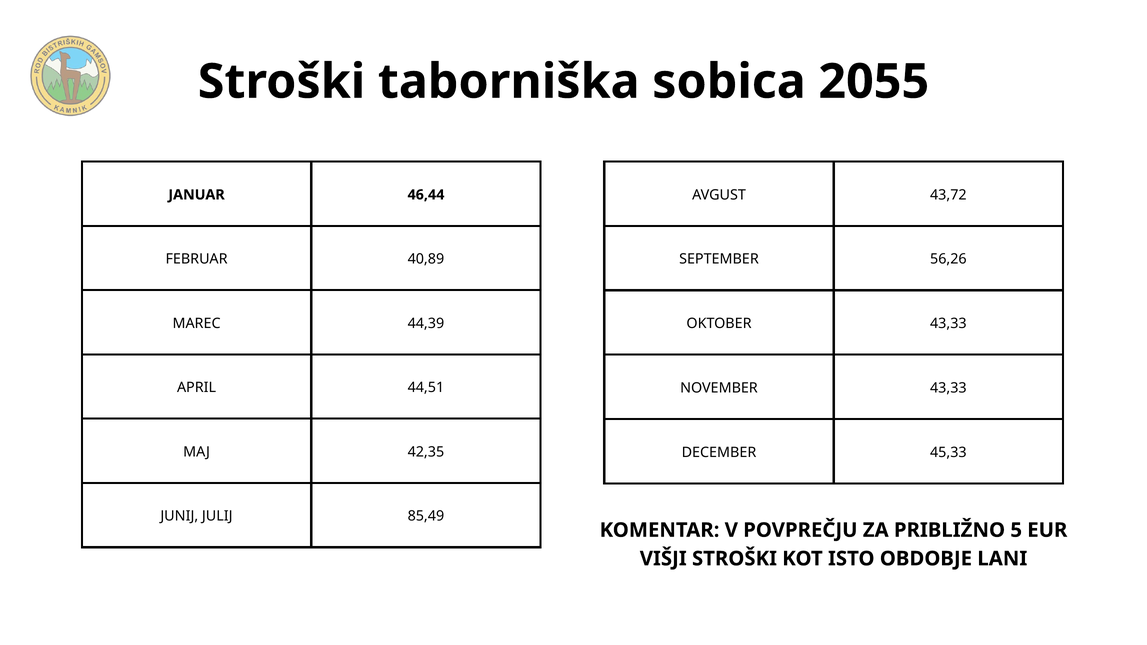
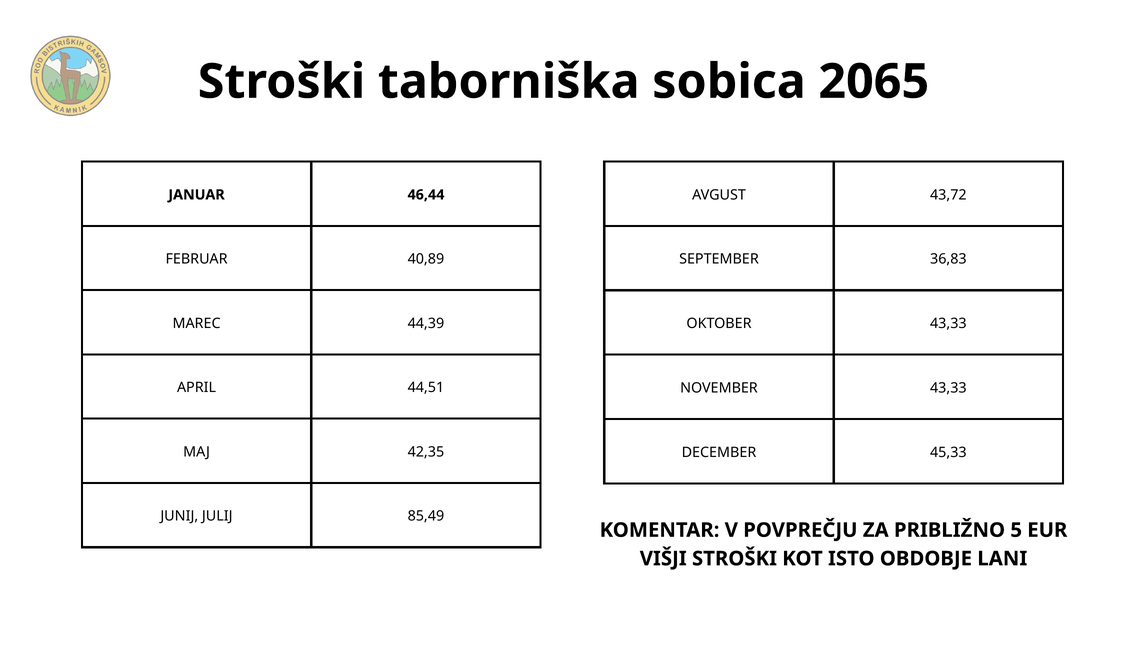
2055: 2055 -> 2065 (874, 82)
56,26: 56,26 -> 36,83 (948, 259)
